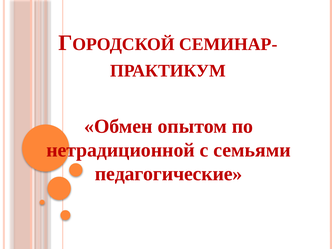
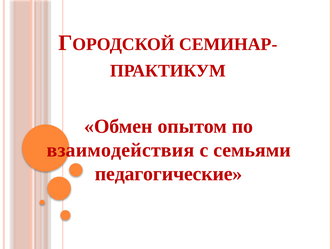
нетрадиционной: нетрадиционной -> взаимодействия (120, 150)
